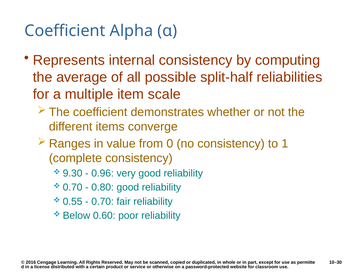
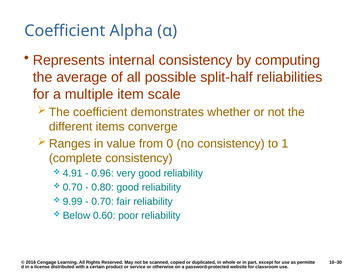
9.30: 9.30 -> 4.91 (73, 173)
0.55: 0.55 -> 9.99 (73, 202)
